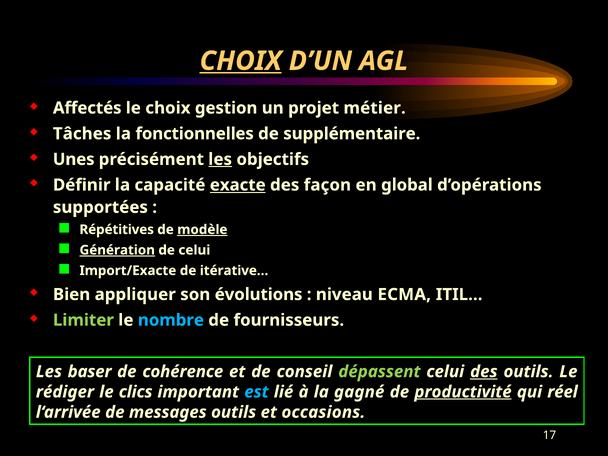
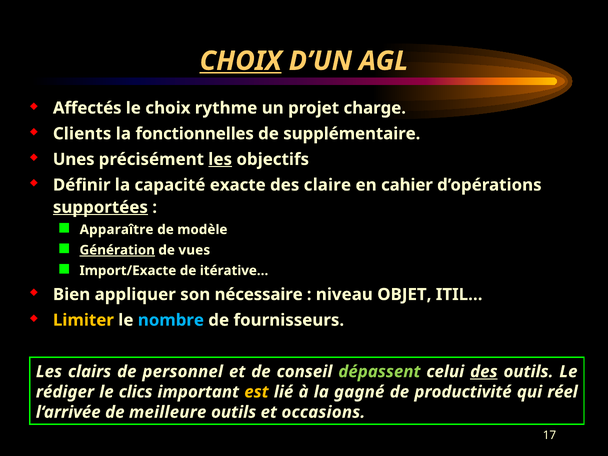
gestion: gestion -> rythme (226, 108)
métier: métier -> charge (375, 108)
Tâches: Tâches -> Clients (82, 134)
exacte underline: present -> none (238, 185)
façon: façon -> claire (327, 185)
global: global -> cahier (407, 185)
supportées underline: none -> present (100, 207)
Répétitives: Répétitives -> Apparaître (117, 230)
modèle underline: present -> none (202, 230)
de celui: celui -> vues (194, 250)
évolutions: évolutions -> nécessaire (259, 294)
ECMA: ECMA -> OBJET (404, 294)
Limiter colour: light green -> yellow (83, 320)
baser: baser -> clairs (90, 372)
cohérence: cohérence -> personnel (183, 372)
est colour: light blue -> yellow (256, 392)
productivité underline: present -> none (463, 392)
messages: messages -> meilleure (168, 412)
